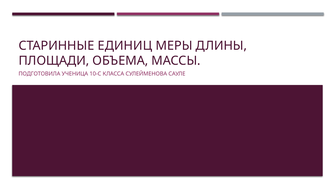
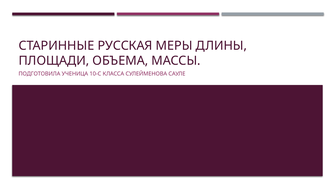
ЕДИНИЦ: ЕДИНИЦ -> РУССКАЯ (125, 46)
